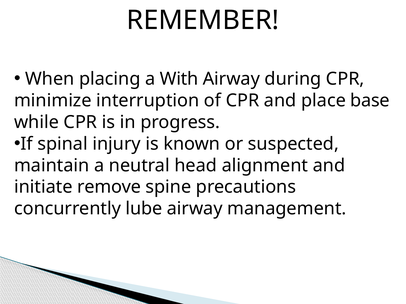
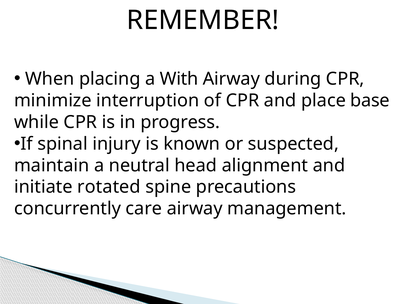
remove: remove -> rotated (109, 187)
lube: lube -> care (144, 209)
